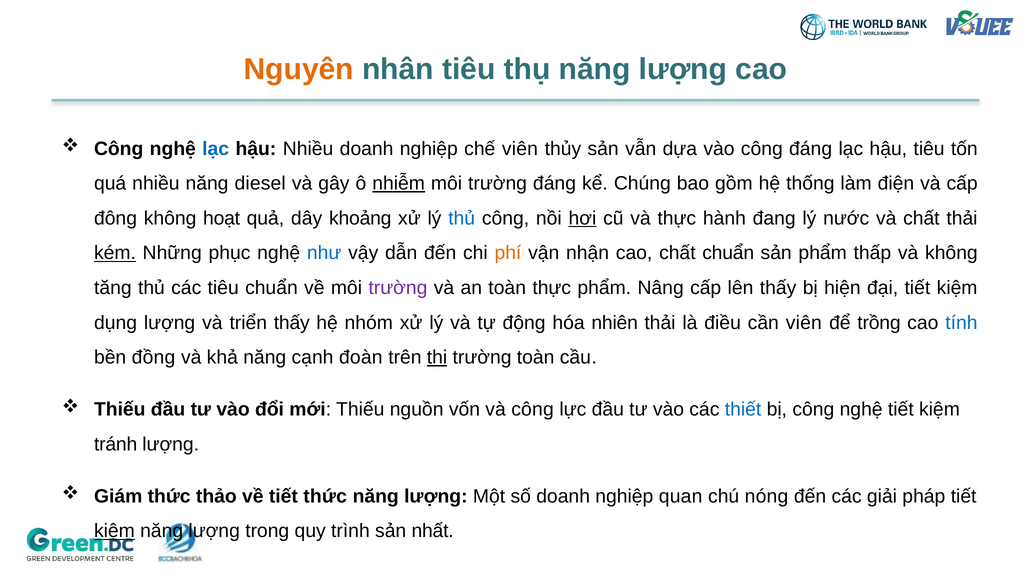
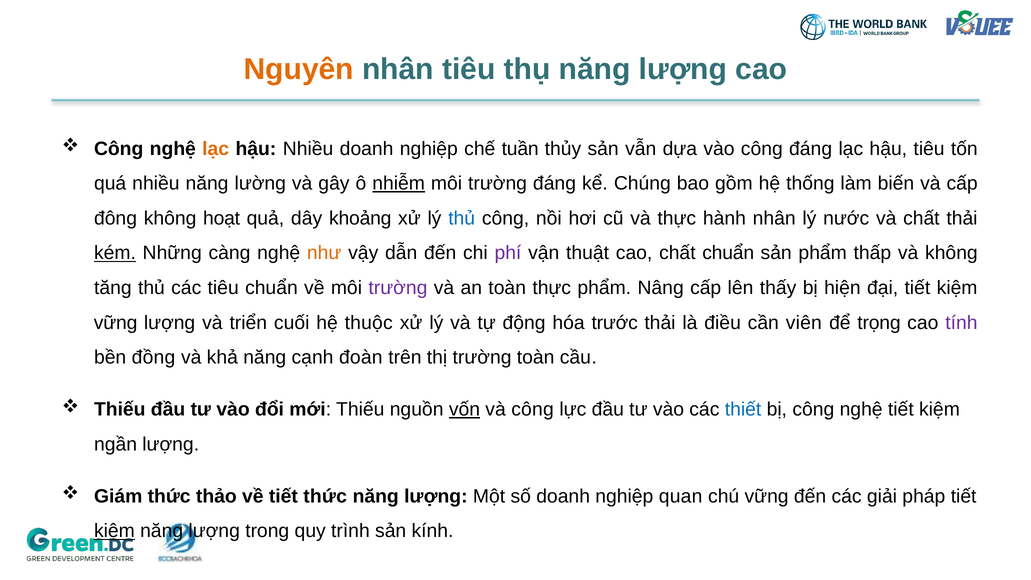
lạc colour: blue -> orange (216, 149)
chế viên: viên -> tuần (520, 149)
diesel: diesel -> lường (260, 183)
điện: điện -> biến (896, 183)
hơi underline: present -> none (582, 218)
hành đang: đang -> nhân (774, 218)
phục: phục -> càng (230, 253)
như colour: blue -> orange (324, 253)
phí colour: orange -> purple (508, 253)
nhận: nhận -> thuật (588, 253)
dụng: dụng -> vững (116, 323)
triển thấy: thấy -> cuối (292, 323)
nhóm: nhóm -> thuộc (369, 323)
nhiên: nhiên -> trước (615, 323)
trồng: trồng -> trọng (879, 323)
tính colour: blue -> purple (961, 323)
thị underline: present -> none (437, 357)
vốn underline: none -> present (464, 409)
tránh: tránh -> ngần (116, 444)
chú nóng: nóng -> vững (767, 496)
nhất: nhất -> kính (433, 531)
